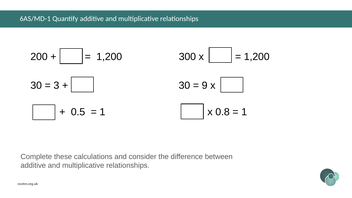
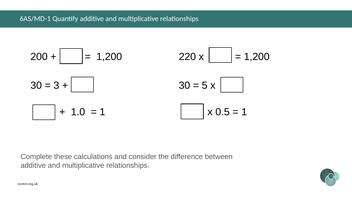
300: 300 -> 220 (187, 57)
9: 9 -> 5 (205, 86)
0.5: 0.5 -> 1.0 (78, 112)
0.8: 0.8 -> 0.5 (223, 112)
